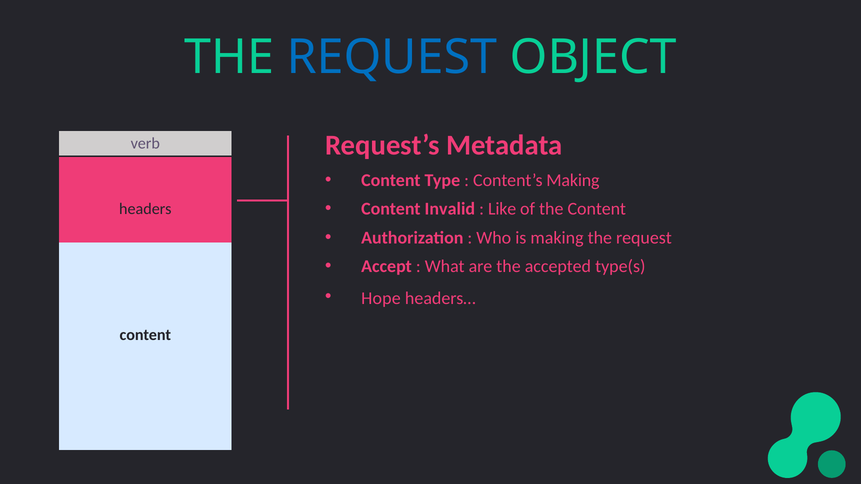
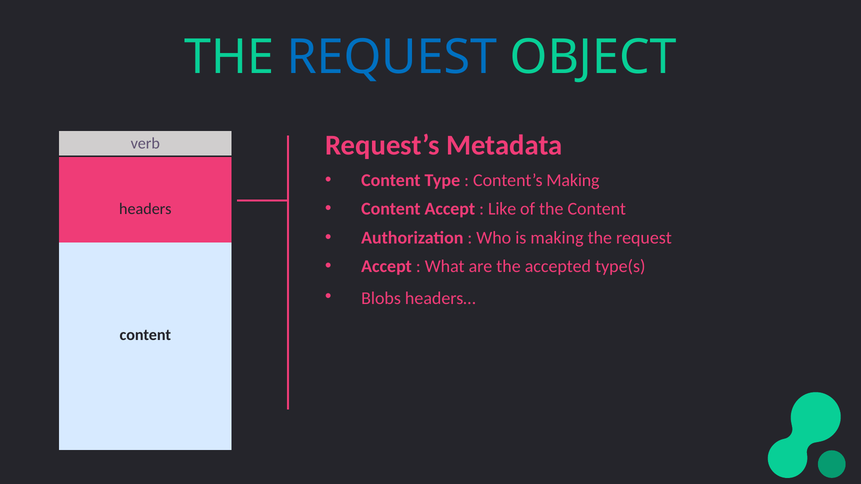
Content Invalid: Invalid -> Accept (450, 209)
Hope: Hope -> Blobs (381, 298)
